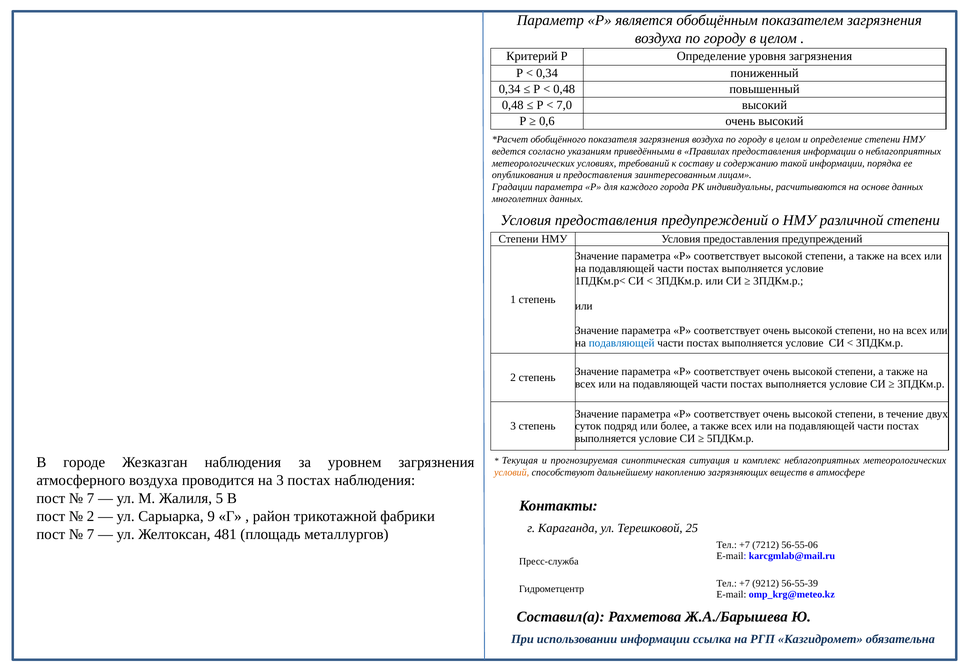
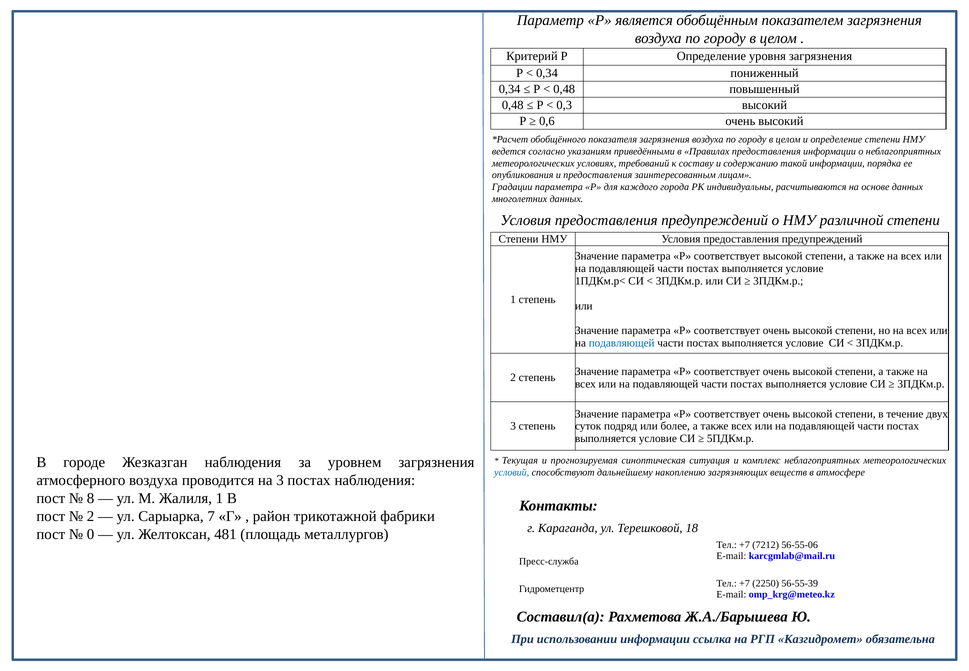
7,0: 7,0 -> 0,3 (564, 105)
условий colour: orange -> blue (512, 472)
7: 7 -> 8 (91, 498)
Жалиля 5: 5 -> 1 (219, 498)
9: 9 -> 7 (211, 516)
25: 25 -> 18 (692, 528)
7: 7 -> 0 (91, 534)
9212: 9212 -> 2250 (766, 583)
